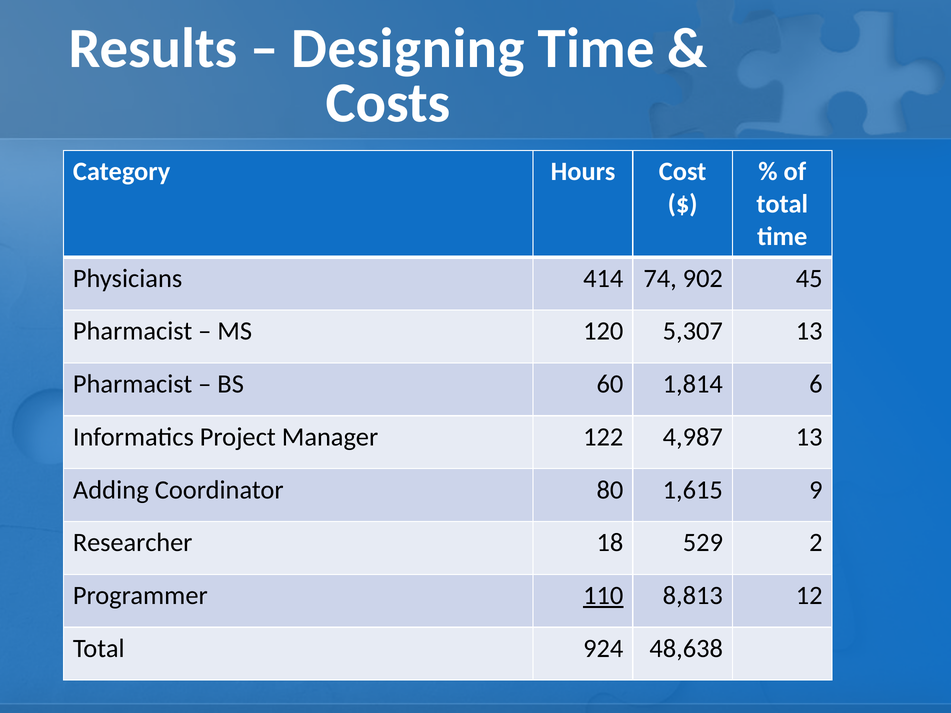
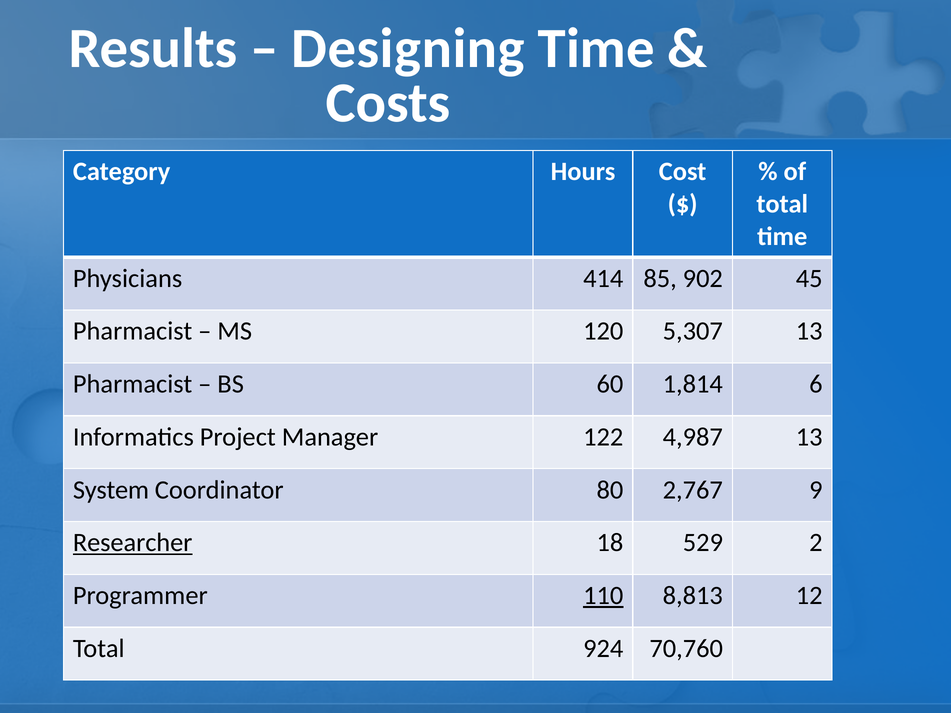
74: 74 -> 85 (660, 278)
Adding: Adding -> System (111, 490)
1,615: 1,615 -> 2,767 (693, 490)
Researcher underline: none -> present (133, 543)
48,638: 48,638 -> 70,760 (686, 649)
